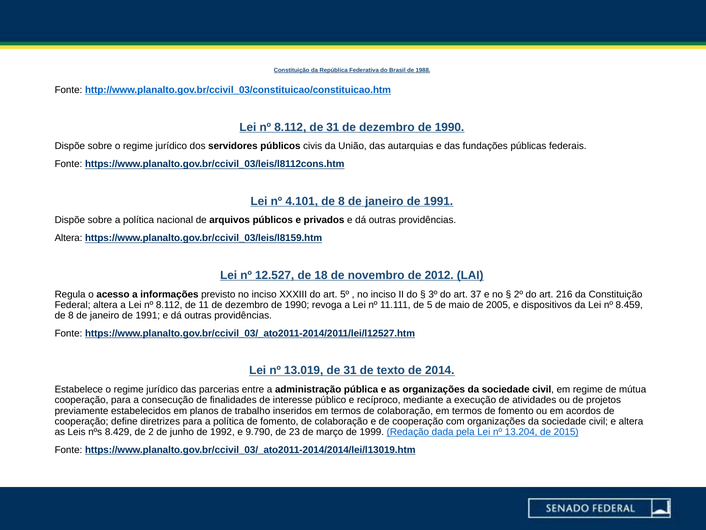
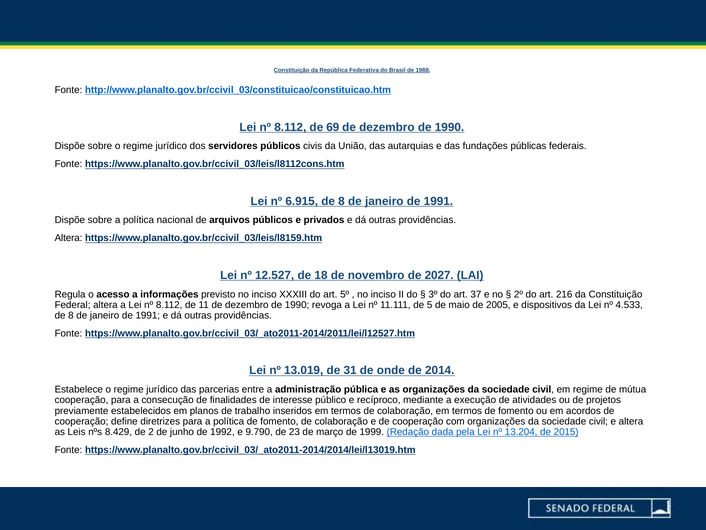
8.112 de 31: 31 -> 69 (333, 127)
4.101: 4.101 -> 6.915 (302, 201)
2012: 2012 -> 2027 (439, 275)
8.459: 8.459 -> 4.533 (629, 305)
texto: texto -> onde (391, 370)
